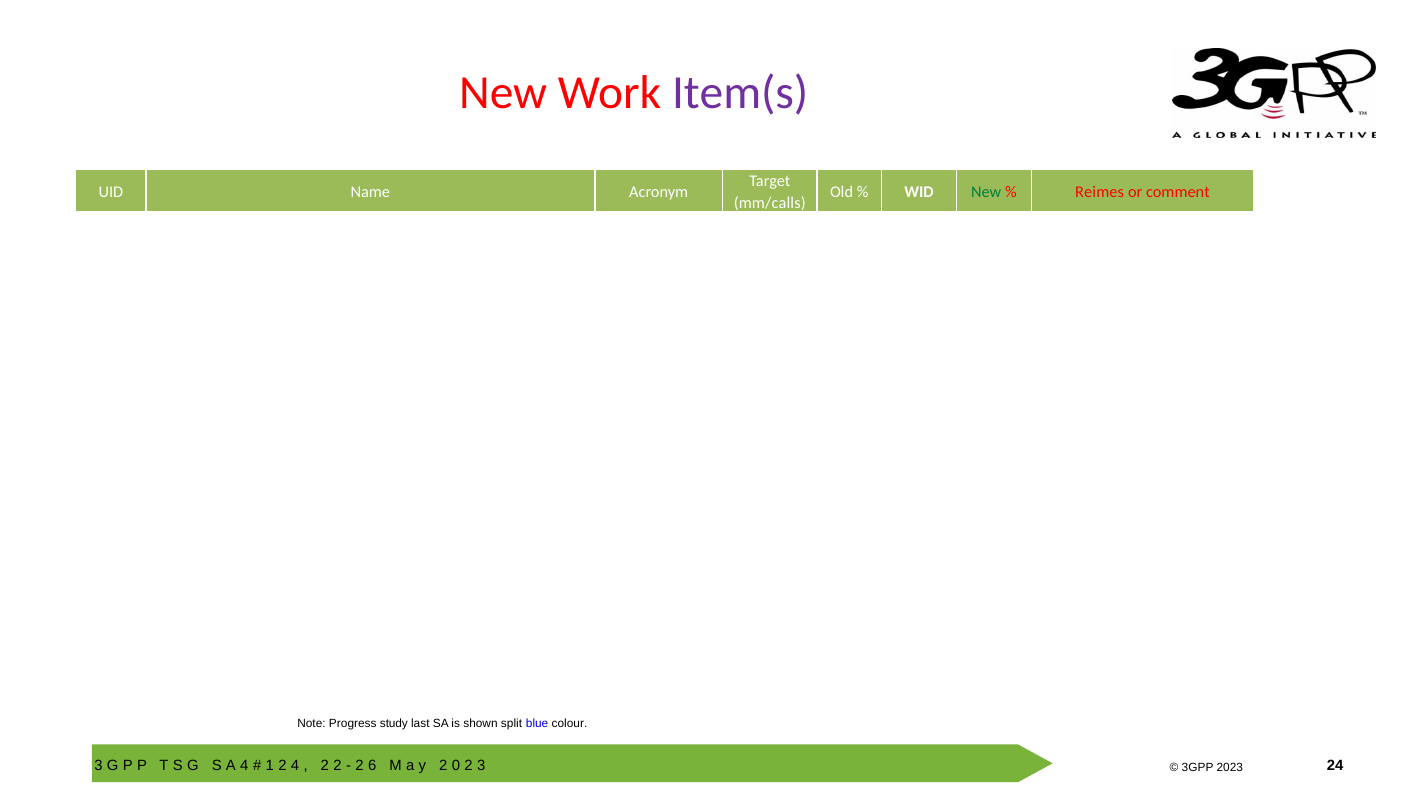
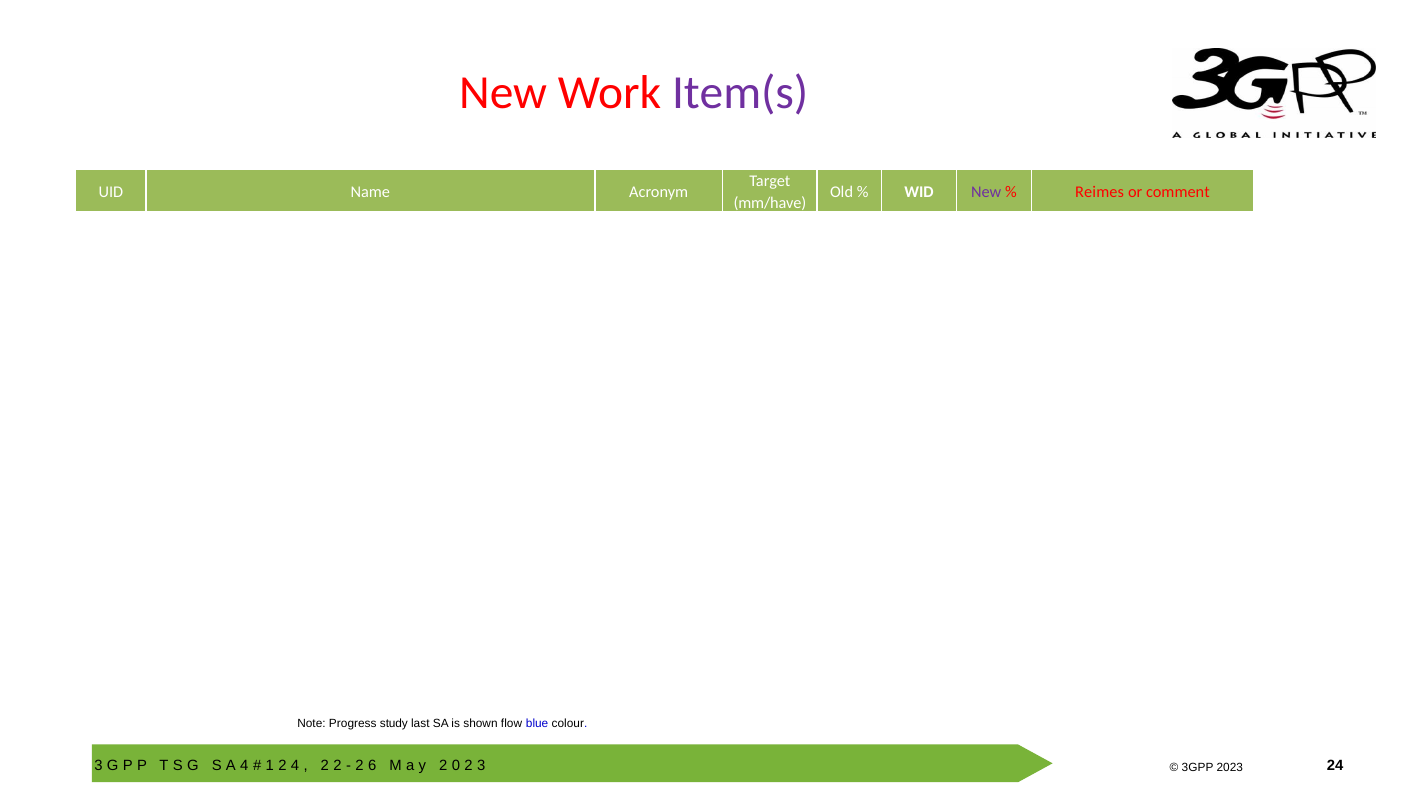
New colour: green -> purple (986, 192)
mm/calls: mm/calls -> mm/have (770, 203)
split: split -> flow (512, 724)
